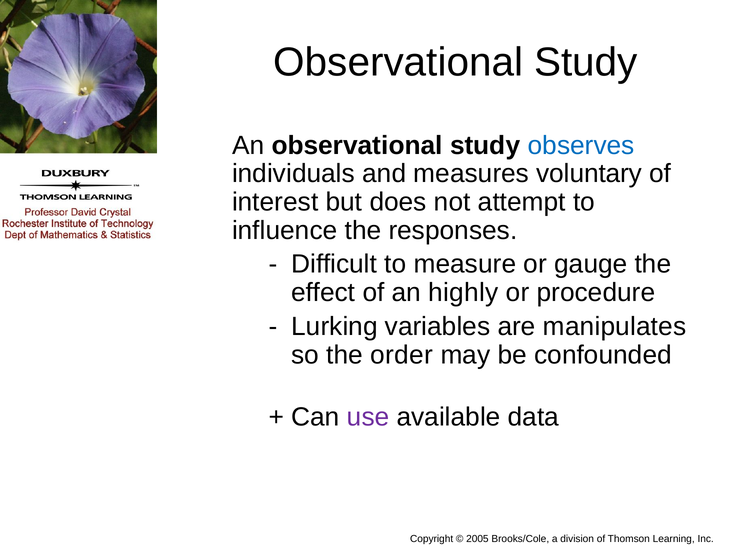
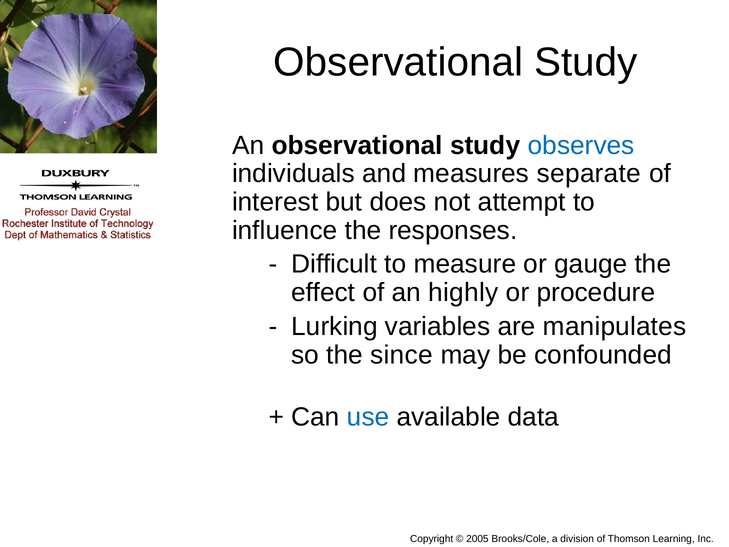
voluntary: voluntary -> separate (589, 174)
order: order -> since (402, 355)
use colour: purple -> blue (368, 417)
